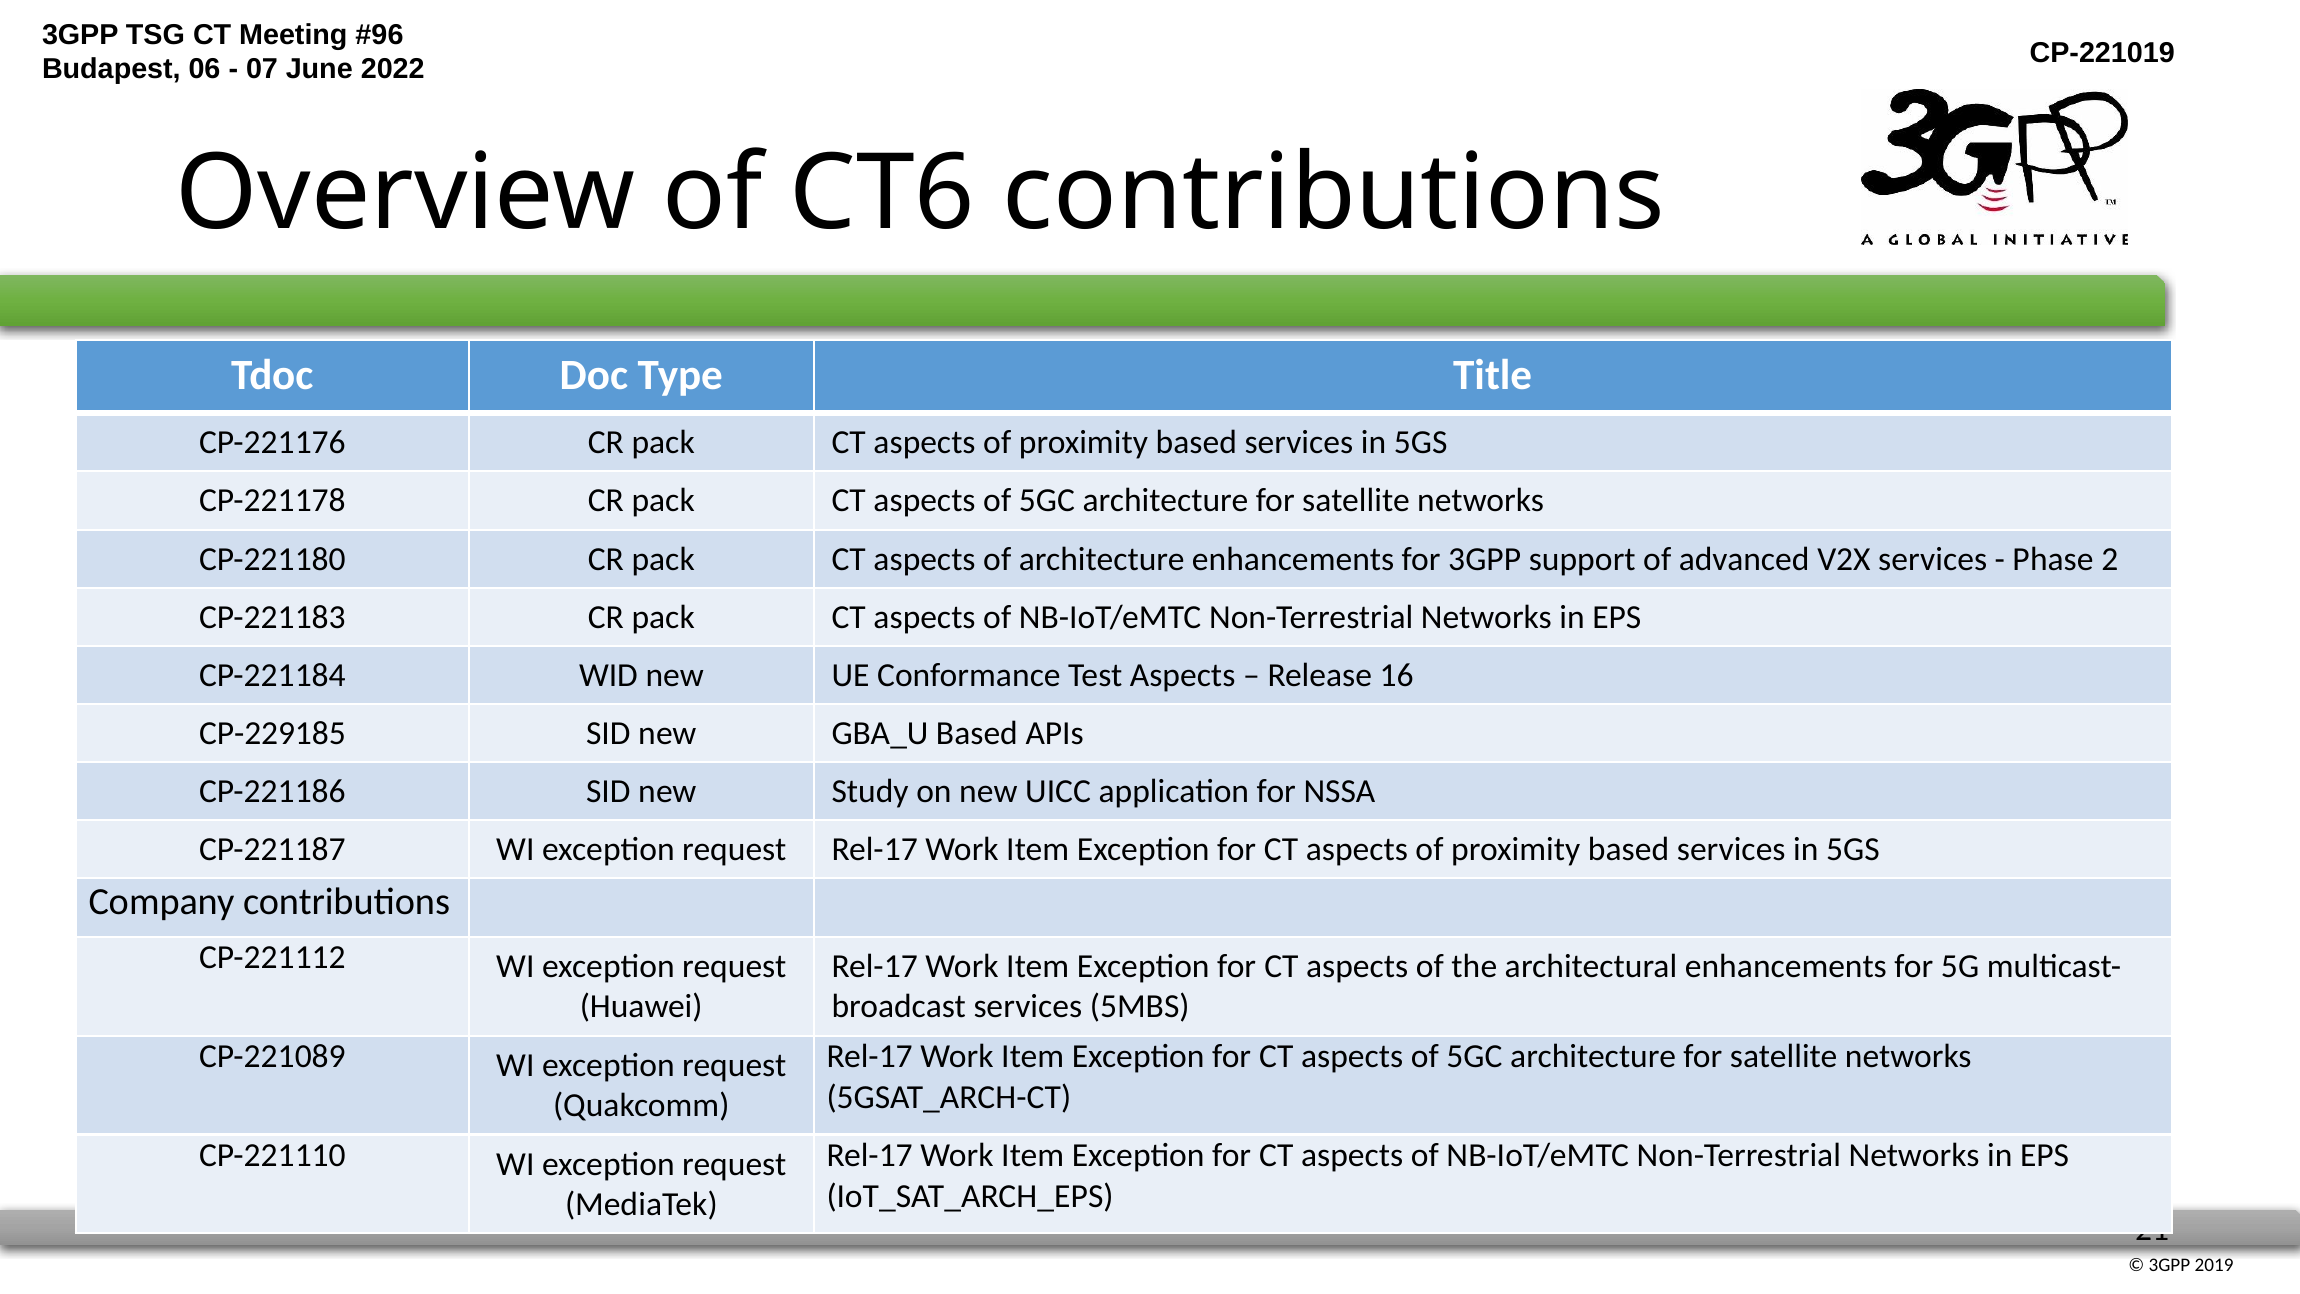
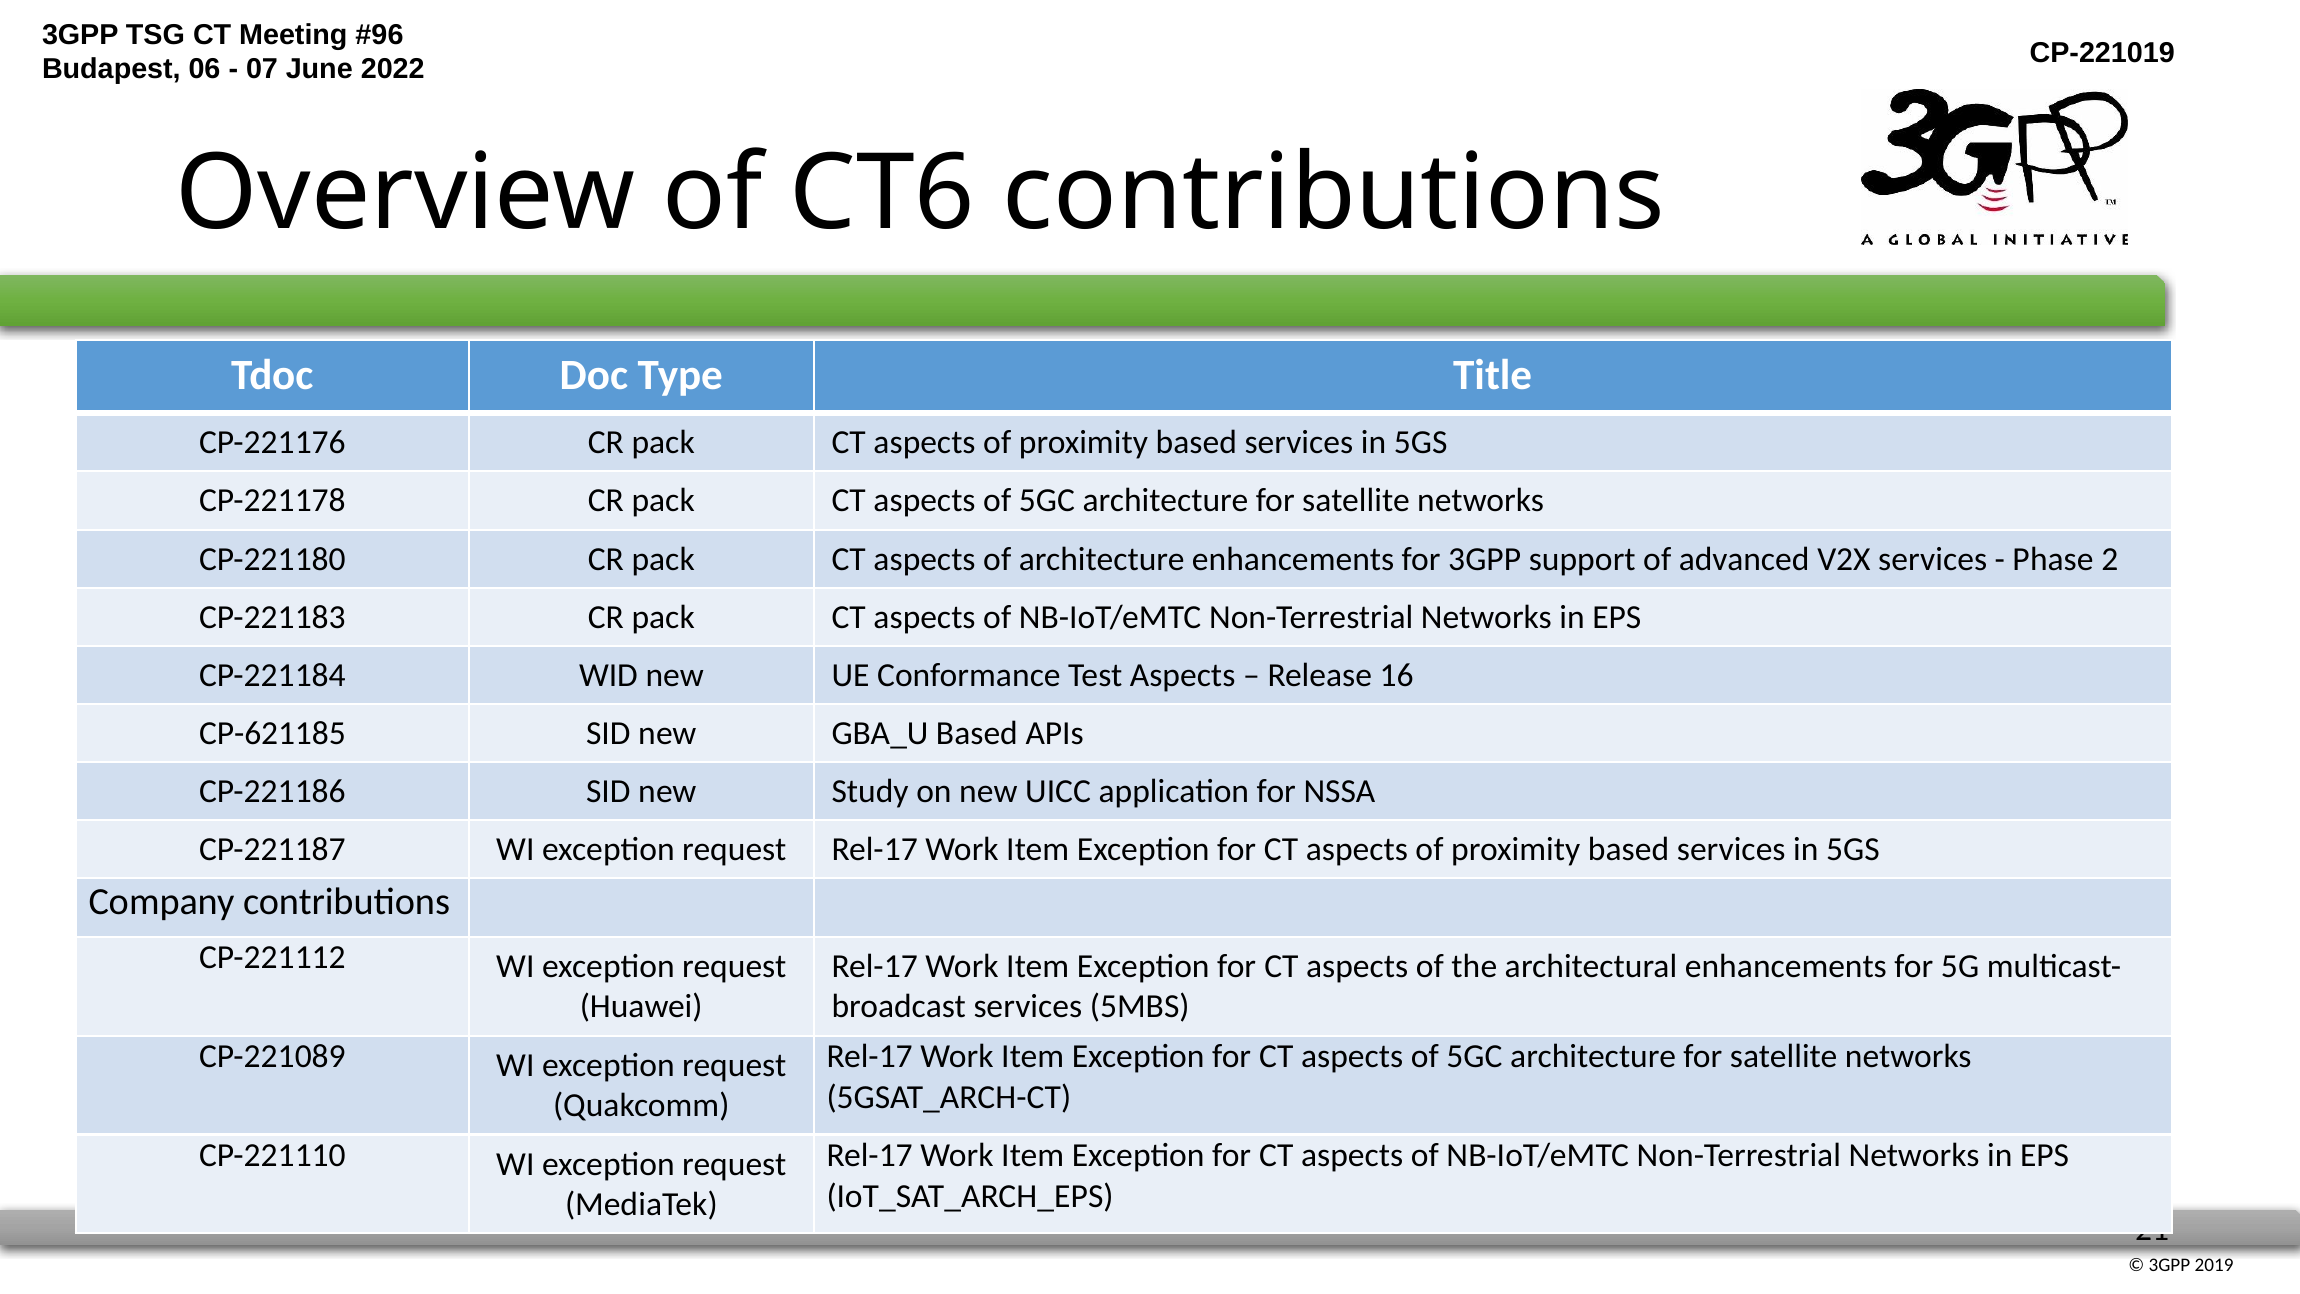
CP-229185: CP-229185 -> CP-621185 (272, 733)
